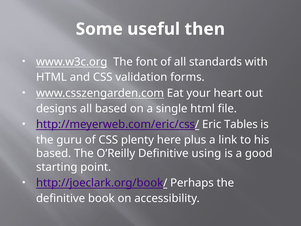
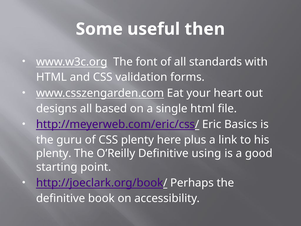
Tables: Tables -> Basics (241, 124)
based: based -> plenty (54, 153)
